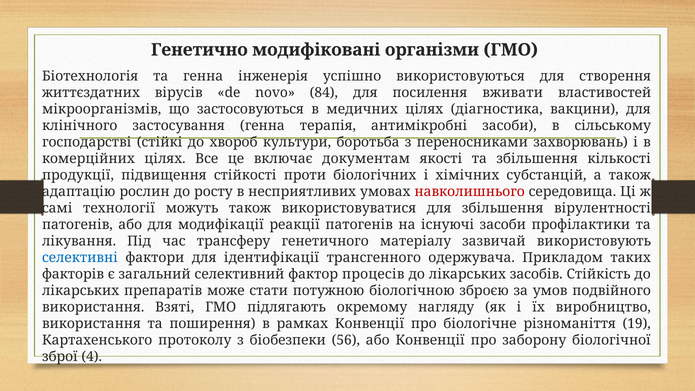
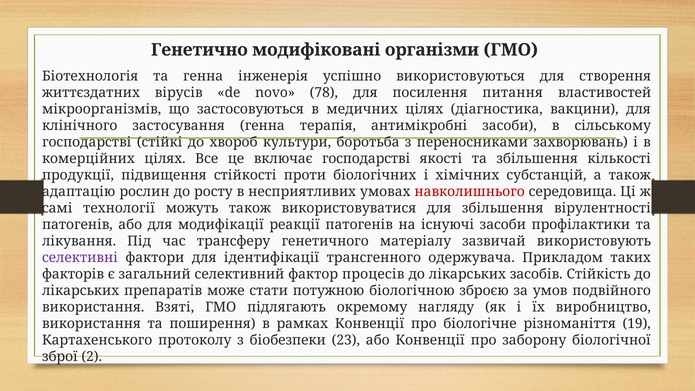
84: 84 -> 78 (324, 93)
вживати: вживати -> питання (513, 93)
включає документам: документам -> господарстві (366, 159)
селективні colour: blue -> purple (80, 258)
56: 56 -> 23 (346, 340)
4: 4 -> 2 (92, 357)
